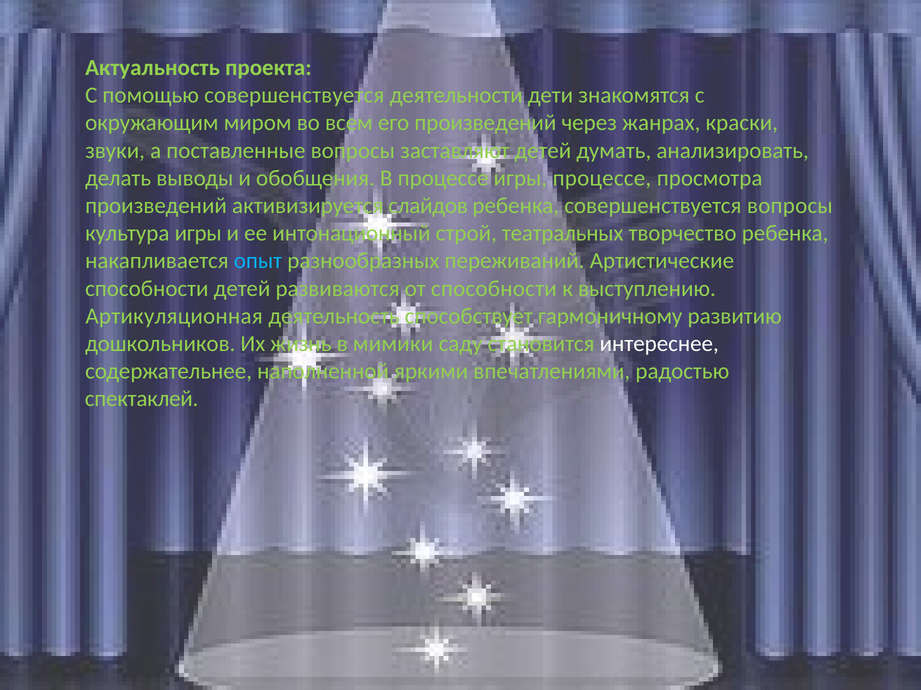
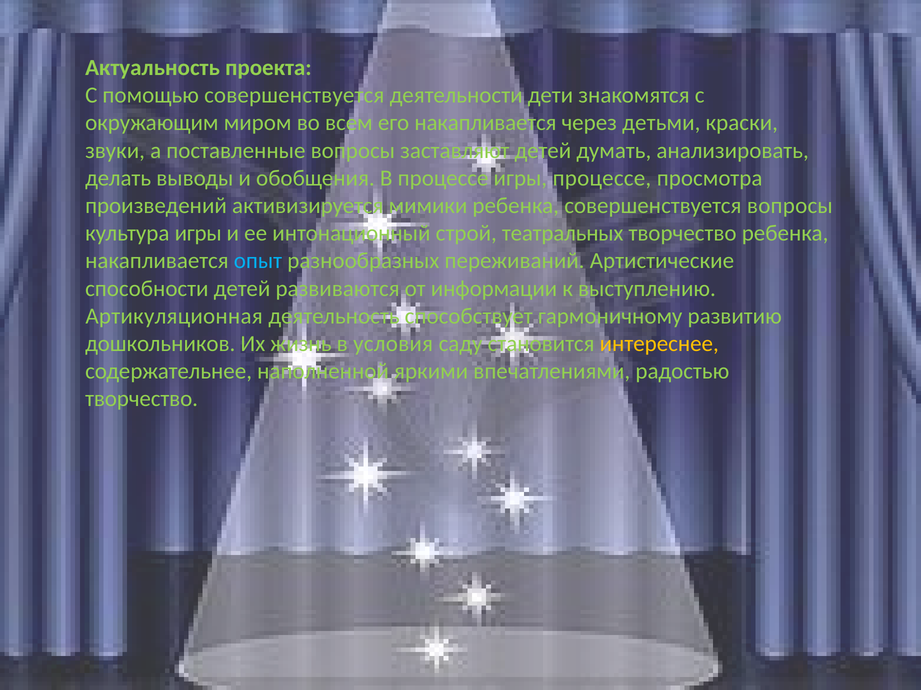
его произведений: произведений -> накапливается (485, 123)
жанрах: жанрах -> детьми (661, 123)
слайдов: слайдов -> мимики (428, 206)
от способности: способности -> информации (494, 289)
мимики: мимики -> условия (393, 344)
интереснее colour: white -> yellow (659, 344)
спектаклей: спектаклей -> творчество (142, 399)
